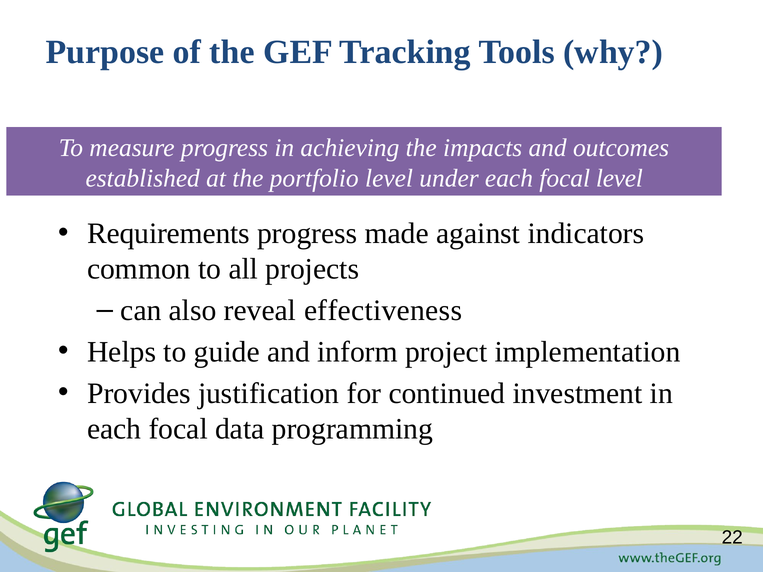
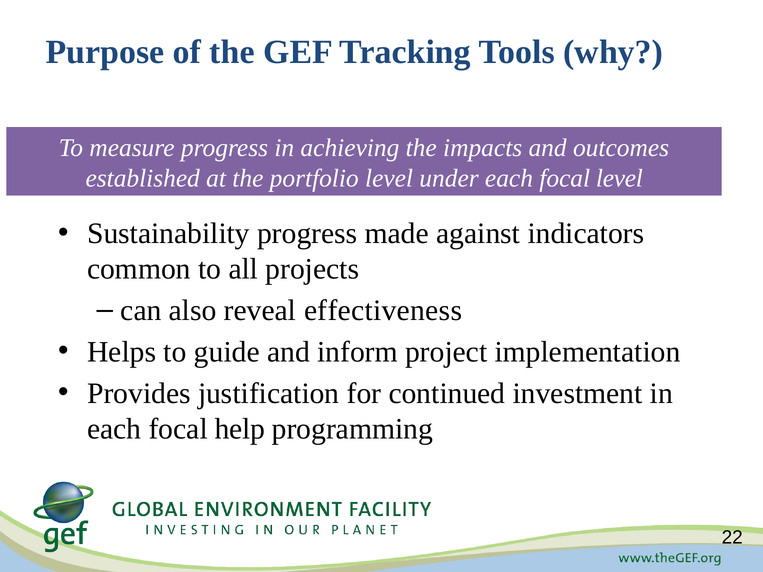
Requirements: Requirements -> Sustainability (168, 233)
data: data -> help (240, 429)
